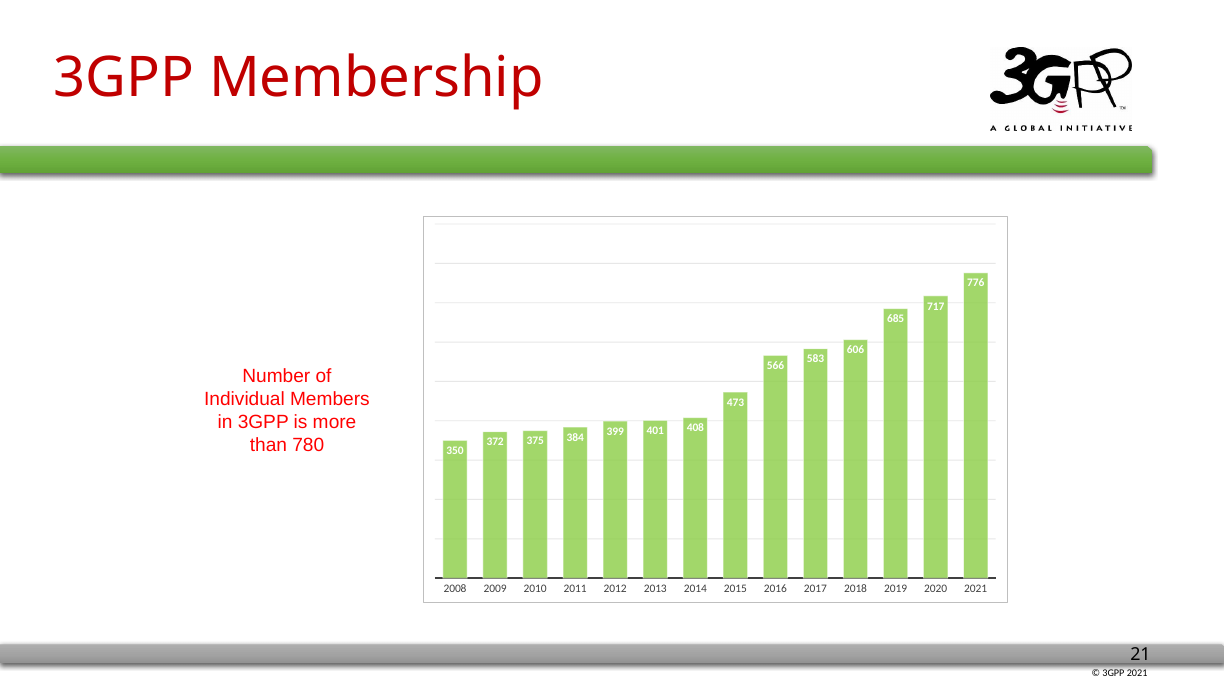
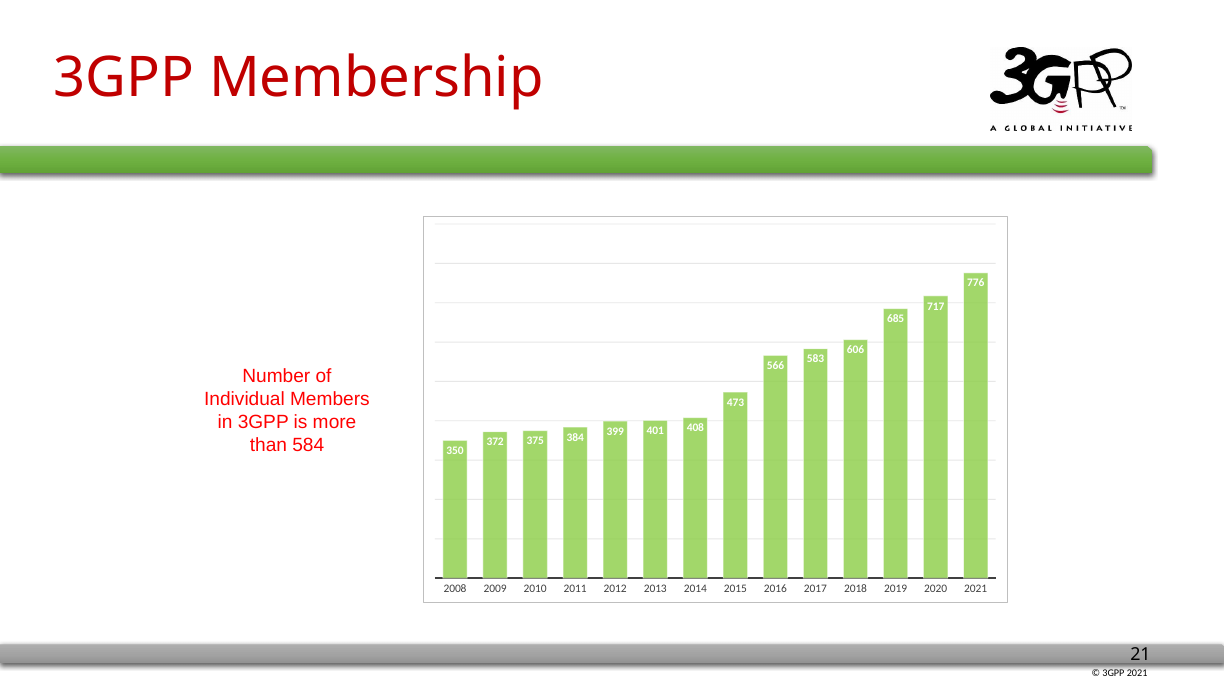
780: 780 -> 584 (308, 444)
